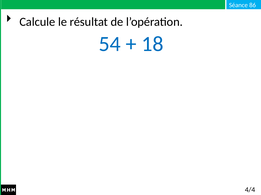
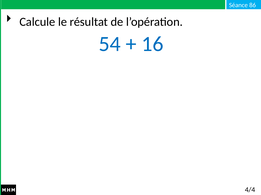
18: 18 -> 16 (152, 44)
